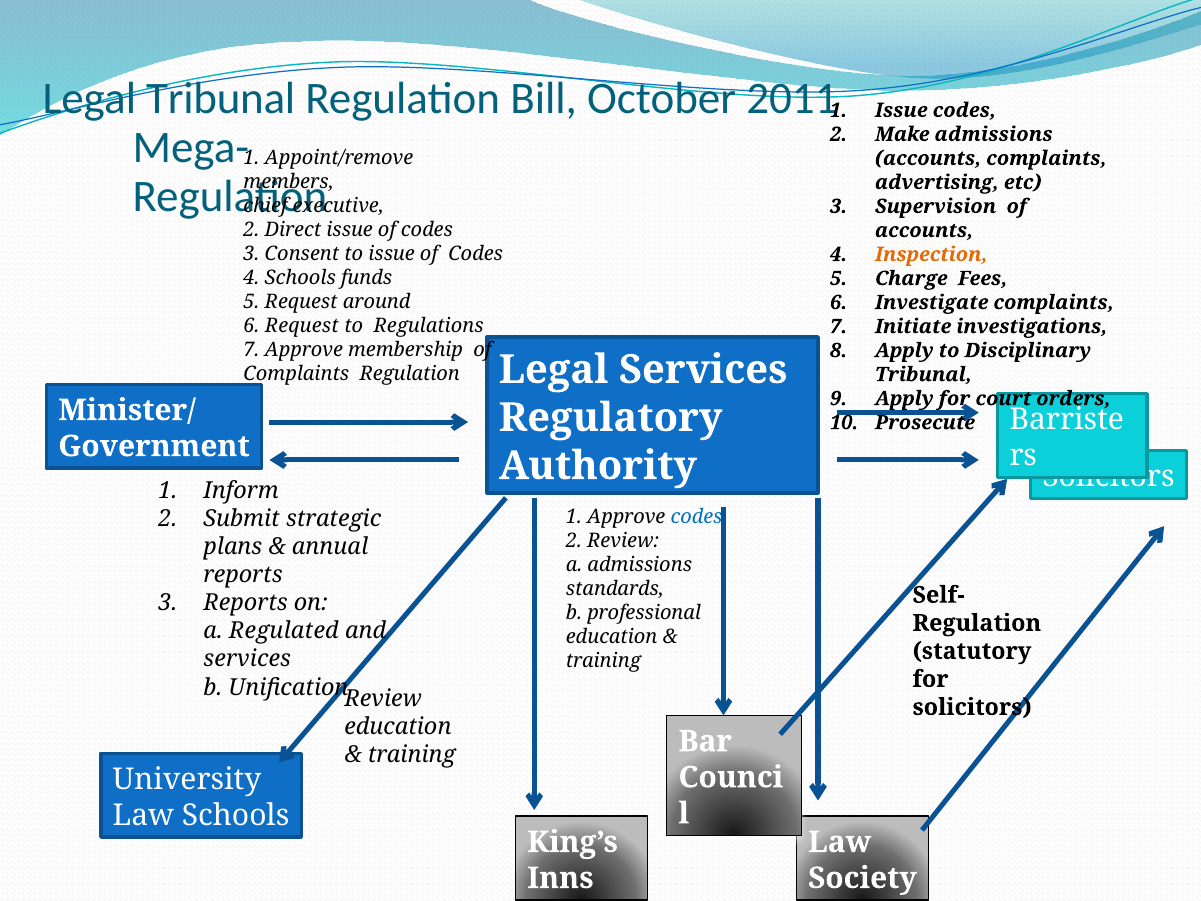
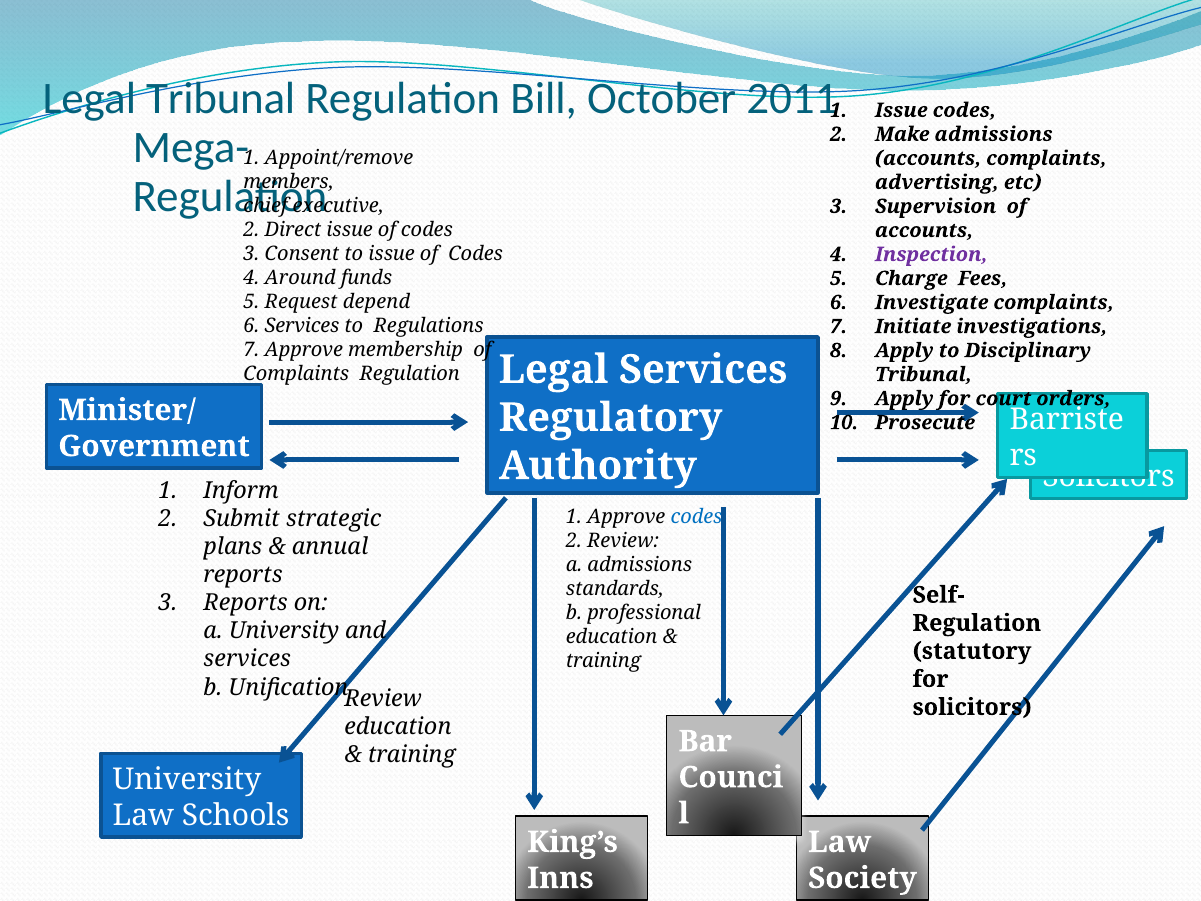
Inspection colour: orange -> purple (931, 254)
4 Schools: Schools -> Around (300, 278)
around: around -> depend (376, 302)
6 Request: Request -> Services (302, 326)
a Regulated: Regulated -> University (284, 631)
